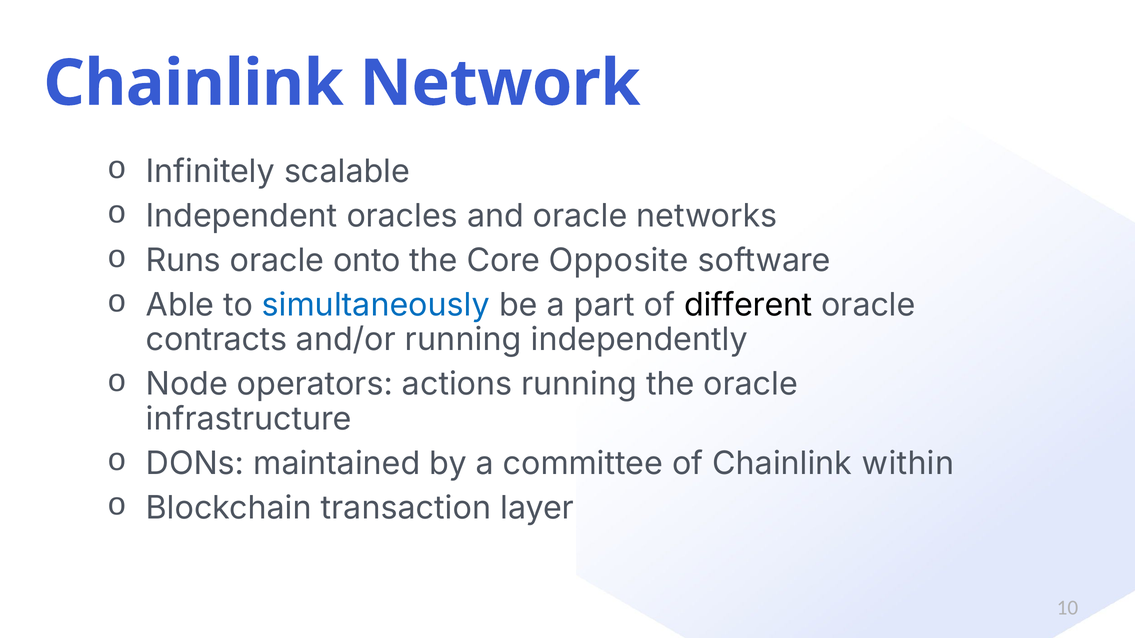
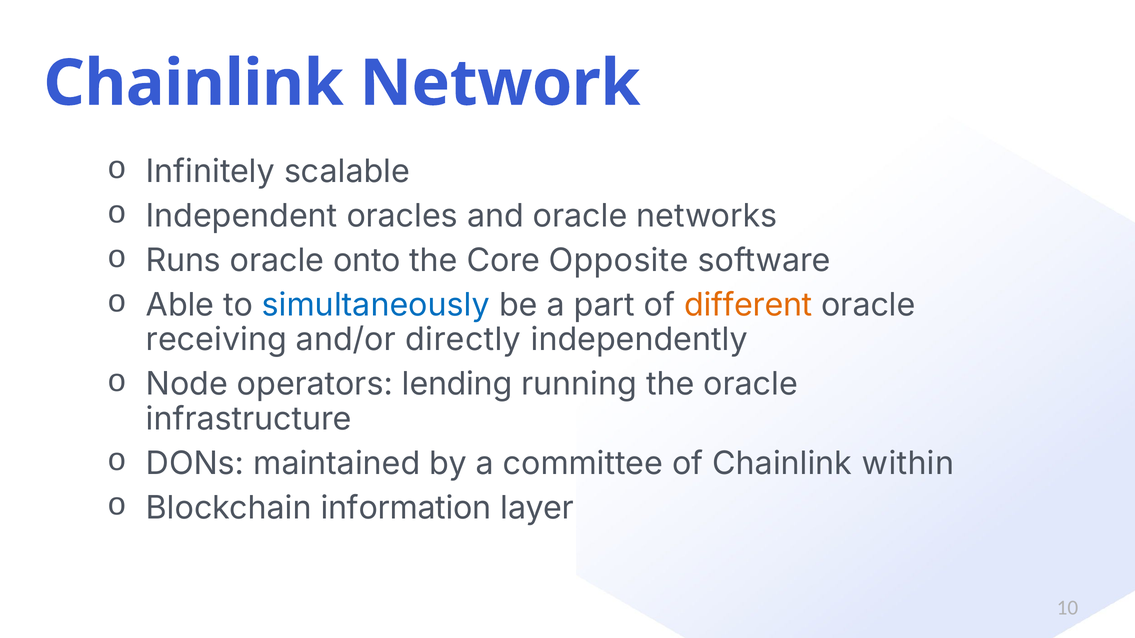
different colour: black -> orange (748, 305)
contracts: contracts -> receiving (216, 340)
and/or running: running -> directly (463, 340)
actions: actions -> lending (457, 385)
transaction: transaction -> information (406, 509)
